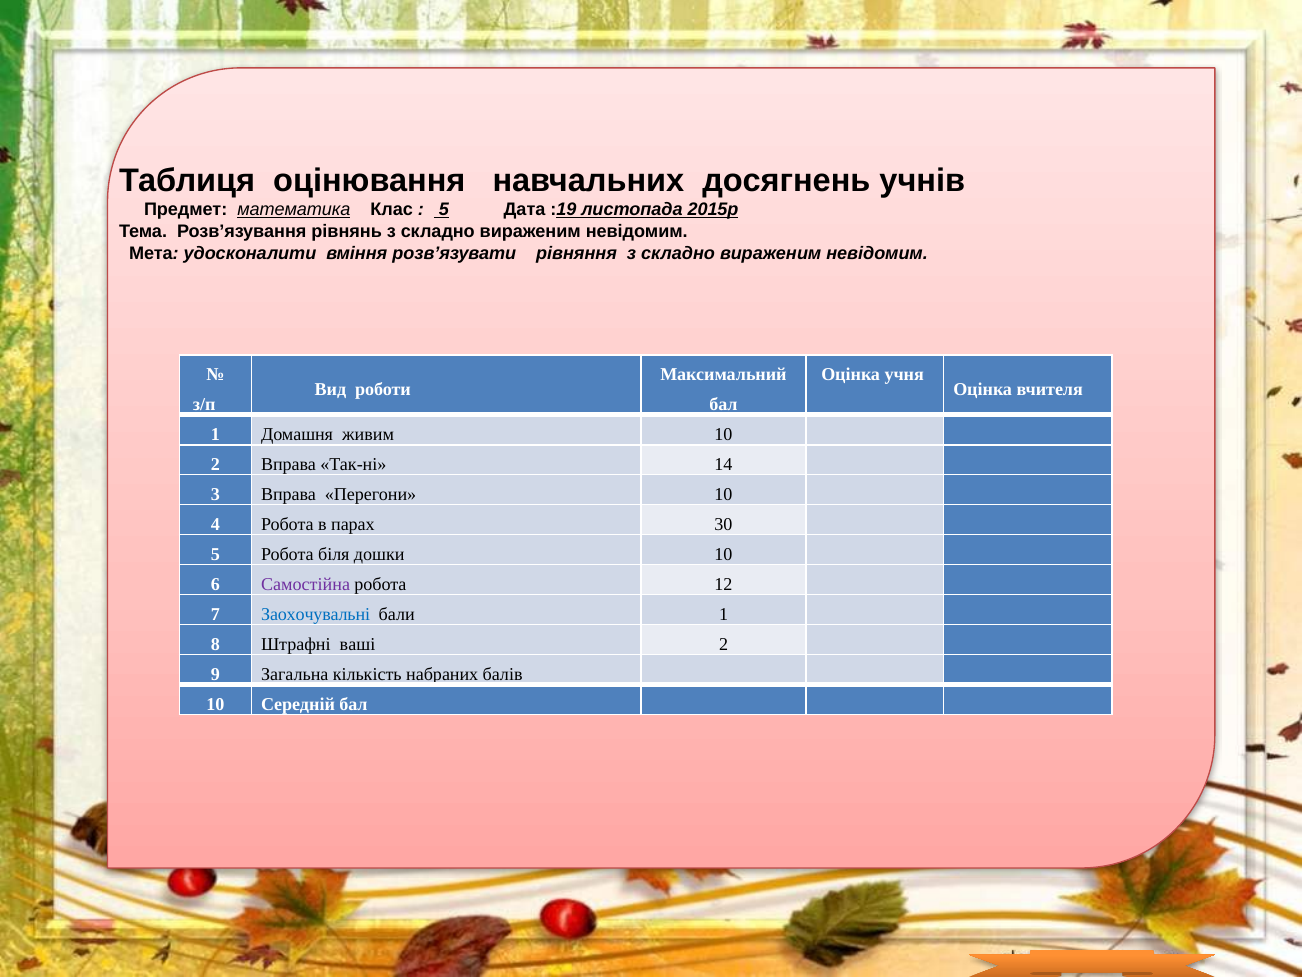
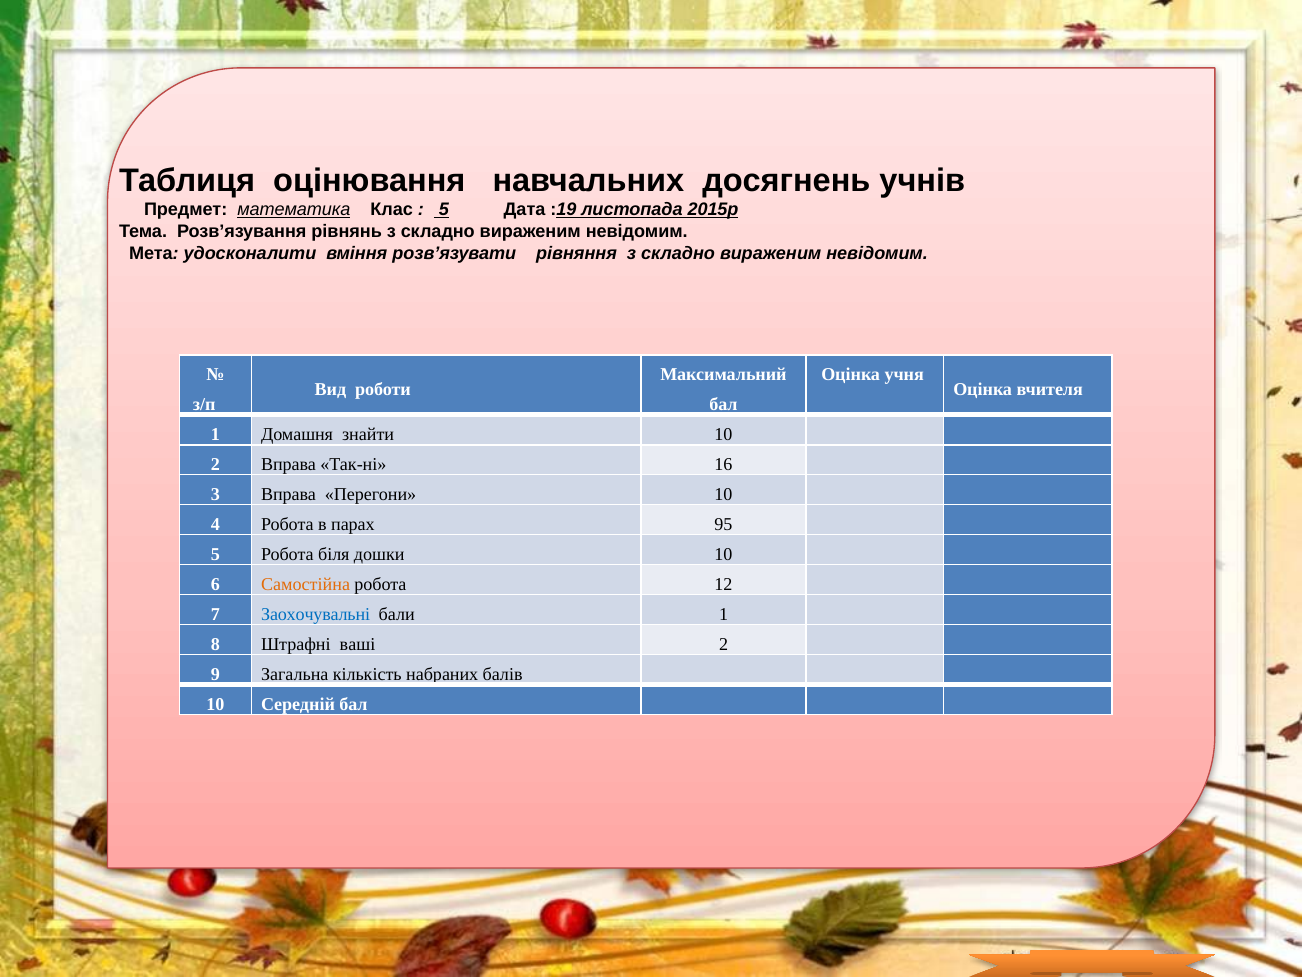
живим: живим -> знайти (368, 435)
14: 14 -> 16 (723, 465)
30: 30 -> 95 (723, 524)
Самостійна colour: purple -> orange (306, 584)
